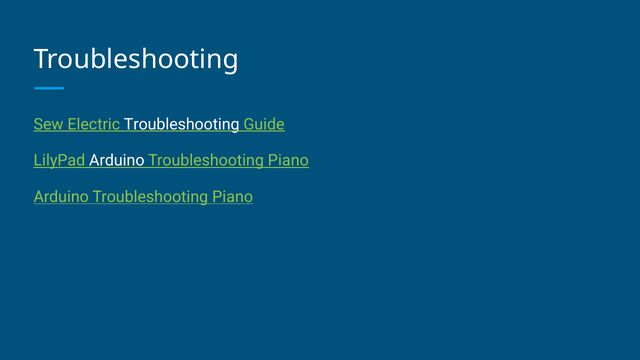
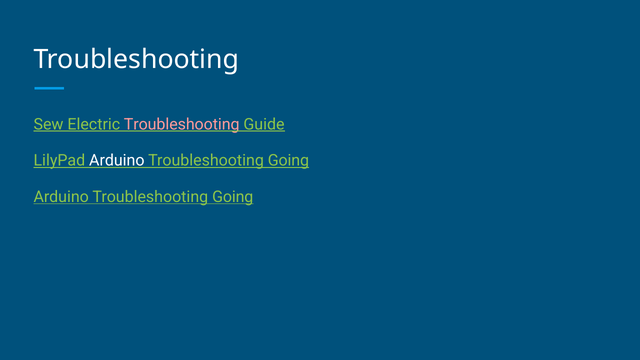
Troubleshooting colour: white -> pink (182, 124)
Piano: Piano -> Going (288, 161)
Piano: Piano -> Going (233, 197)
